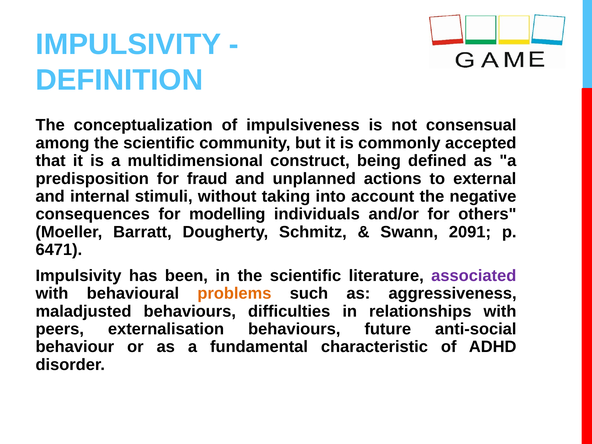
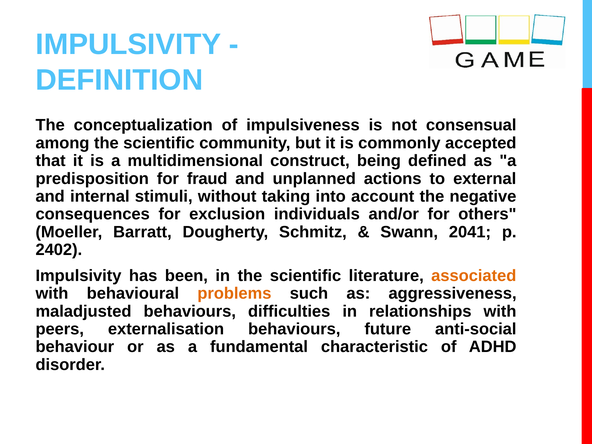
modelling: modelling -> exclusion (227, 214)
2091: 2091 -> 2041 (470, 232)
6471: 6471 -> 2402 (59, 250)
associated colour: purple -> orange (474, 276)
